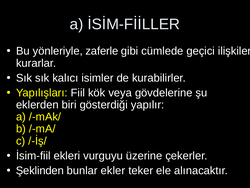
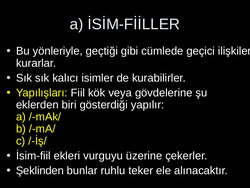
zaferle: zaferle -> geçtiği (102, 51)
ekler: ekler -> ruhlu (113, 170)
